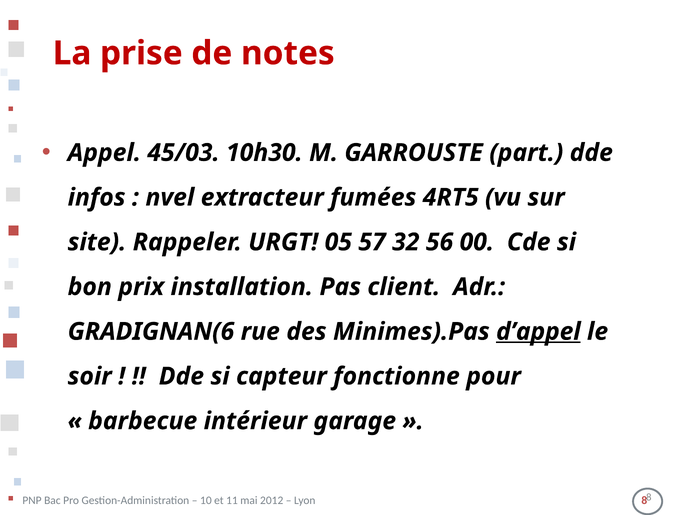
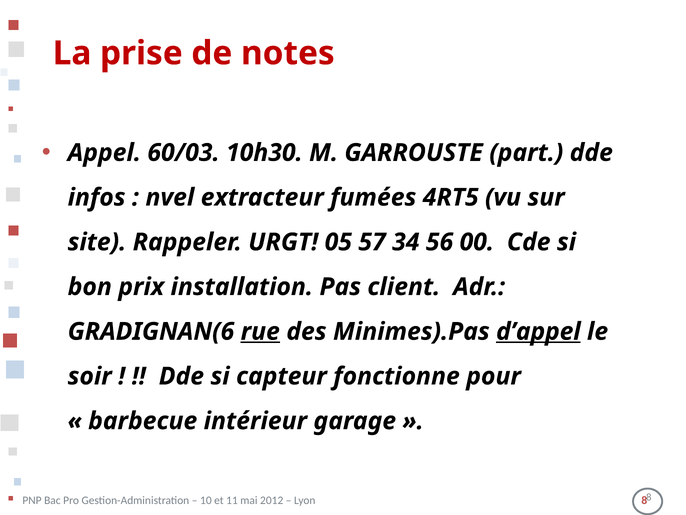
45/03: 45/03 -> 60/03 (184, 153)
32: 32 -> 34 (406, 242)
rue underline: none -> present (260, 331)
